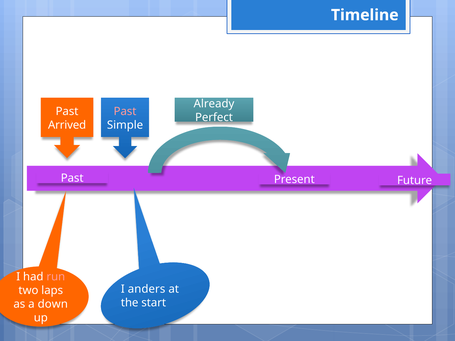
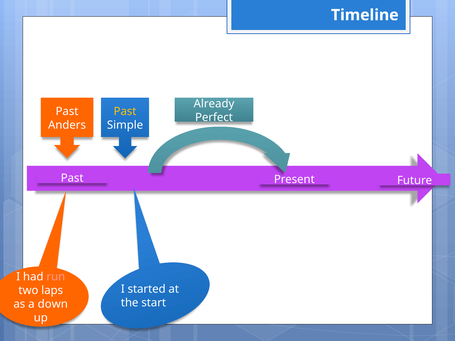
Past colour: pink -> yellow (125, 111)
Arrived: Arrived -> Anders (67, 125)
anders: anders -> started (147, 289)
